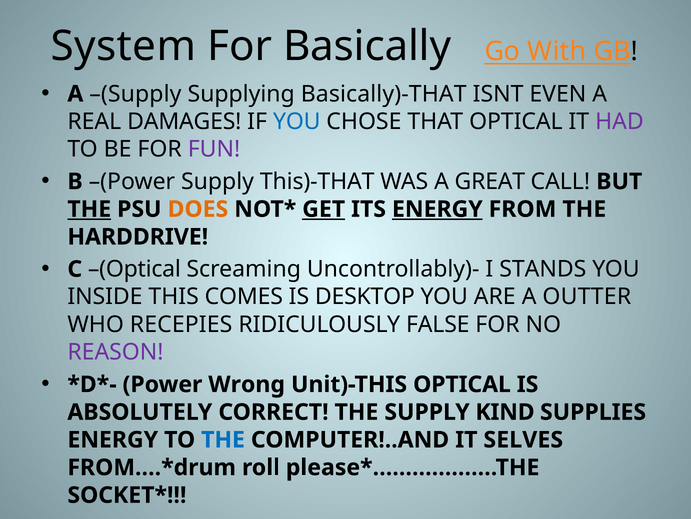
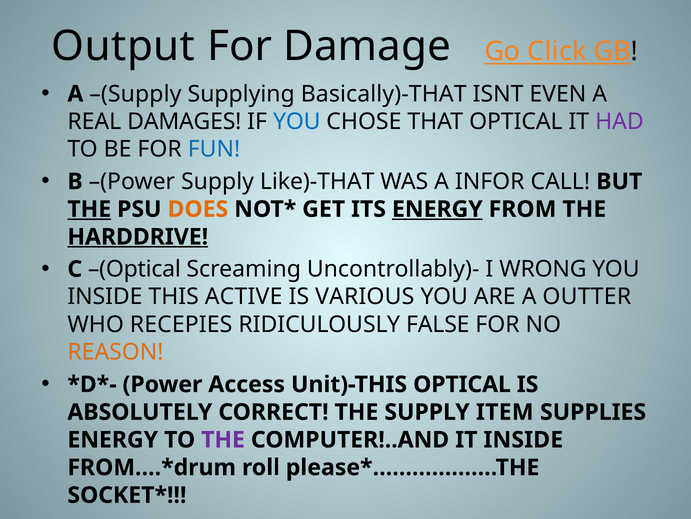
System: System -> Output (123, 46)
Basically: Basically -> Damage (367, 46)
With: With -> Click (557, 51)
FUN colour: purple -> blue (214, 149)
This)-THAT: This)-THAT -> Like)-THAT (317, 181)
GREAT: GREAT -> INFOR (490, 181)
GET underline: present -> none (324, 209)
HARDDRIVE underline: none -> present (138, 237)
STANDS: STANDS -> WRONG (543, 269)
COMES: COMES -> ACTIVE (244, 296)
DESKTOP: DESKTOP -> VARIOUS (365, 296)
REASON colour: purple -> orange (115, 352)
Wrong: Wrong -> Access (247, 384)
KIND: KIND -> ITEM (505, 412)
THE colour: blue -> purple (223, 439)
IT SELVES: SELVES -> INSIDE (523, 439)
